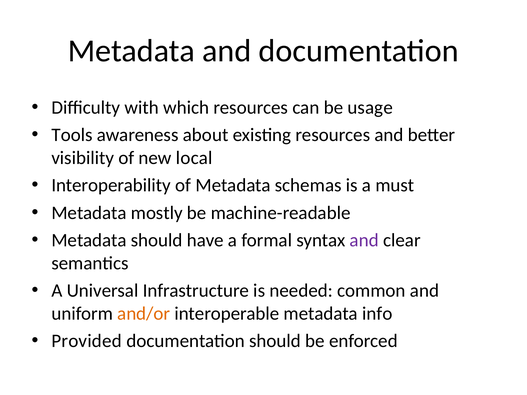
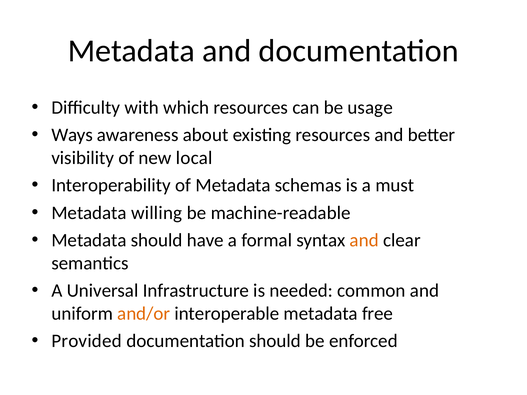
Tools: Tools -> Ways (72, 135)
mostly: mostly -> willing (157, 213)
and colour: purple -> orange (364, 240)
info: info -> free (377, 314)
